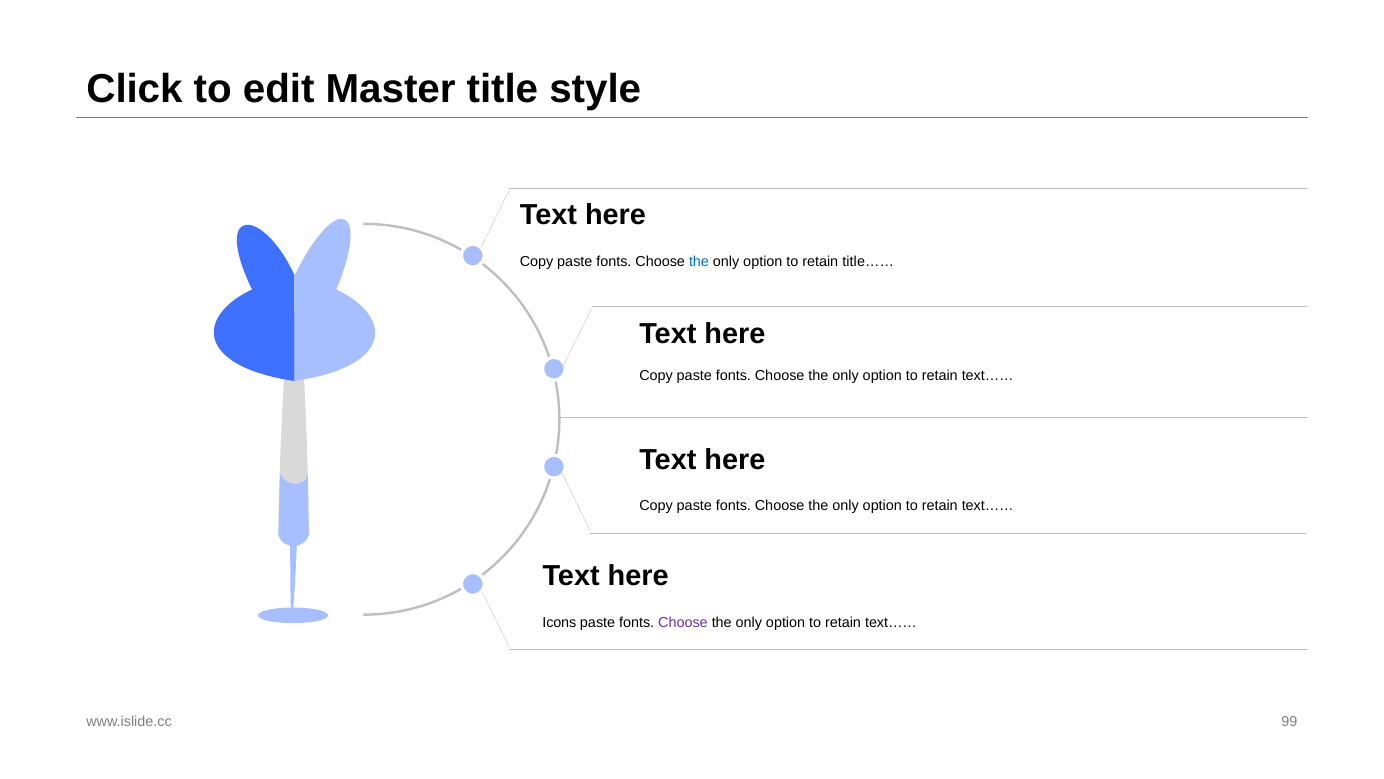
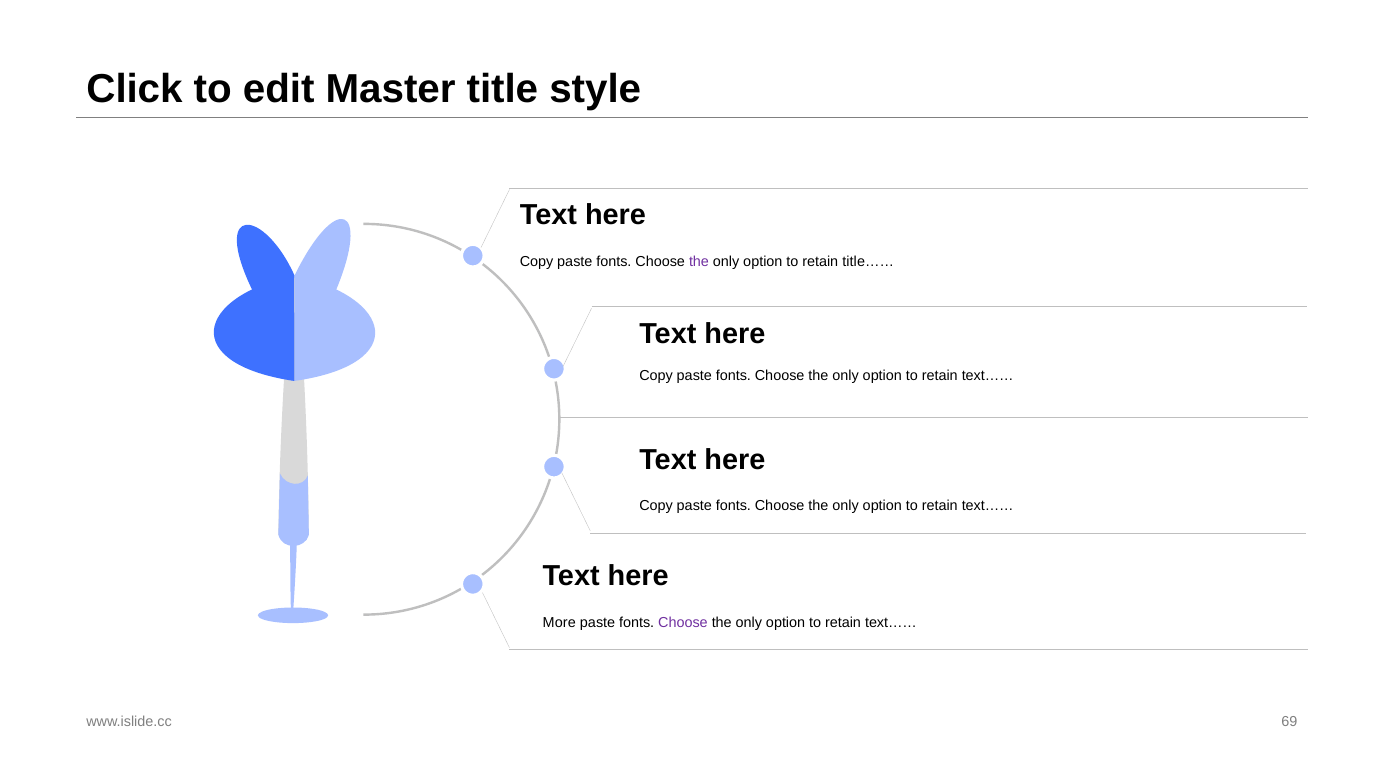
the colour: blue -> purple (699, 261)
Icons: Icons -> More (559, 622)
99: 99 -> 69 (1289, 721)
